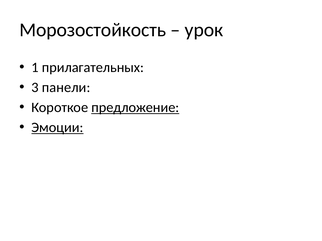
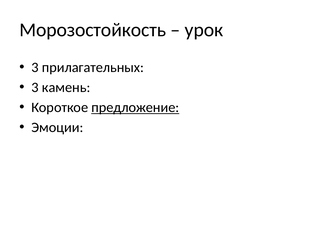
1: 1 -> 3 (35, 68)
панели: панели -> камень (66, 88)
Эмоции underline: present -> none (57, 128)
